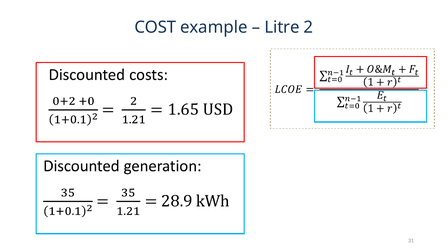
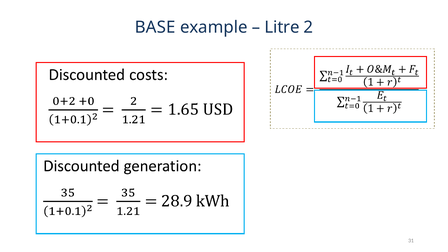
COST: COST -> BASE (155, 27)
